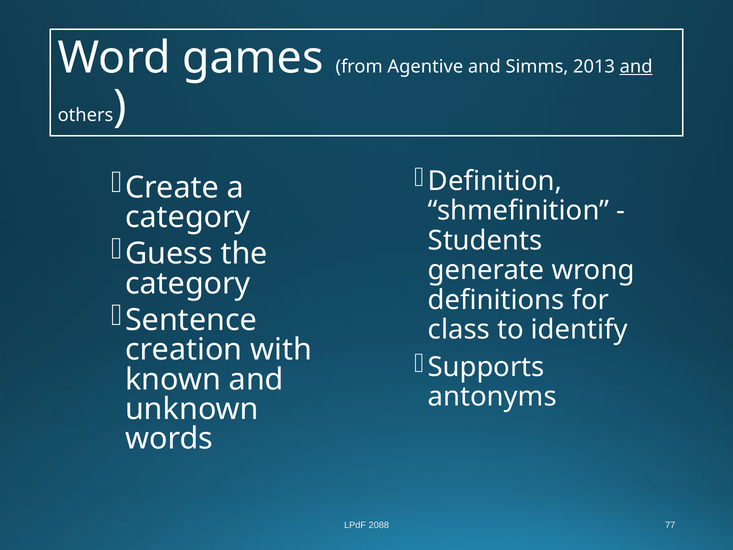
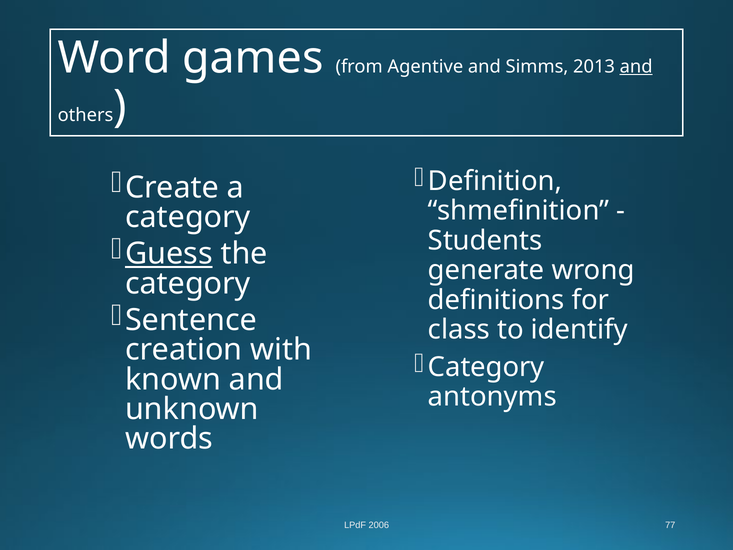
Guess underline: none -> present (169, 254)
Supports: Supports -> Category (486, 367)
2088: 2088 -> 2006 (379, 525)
